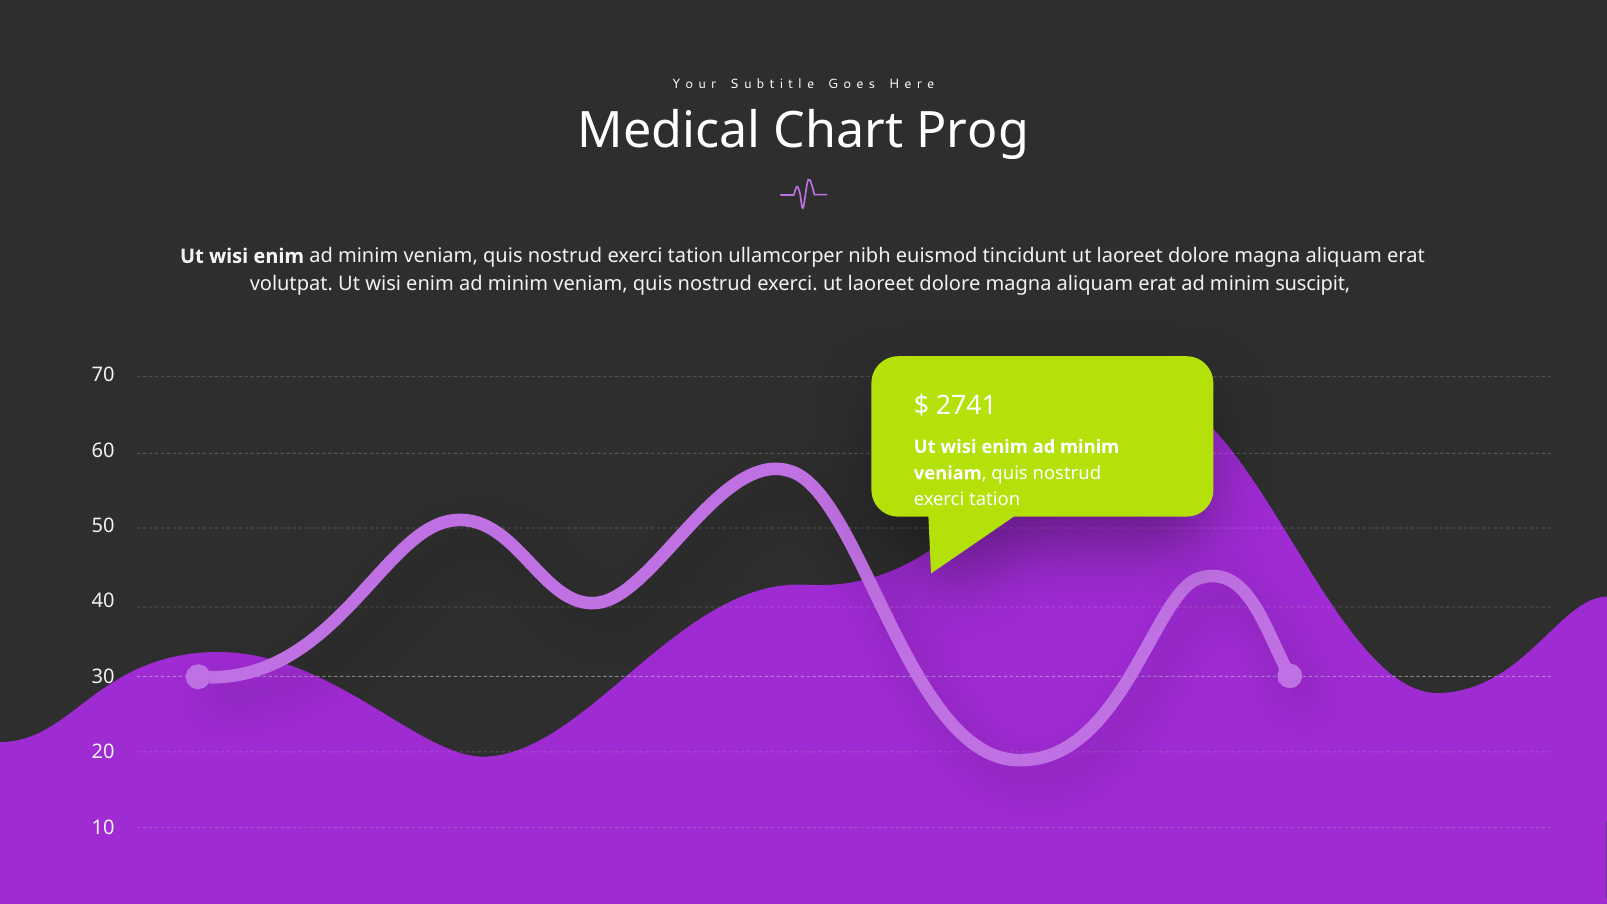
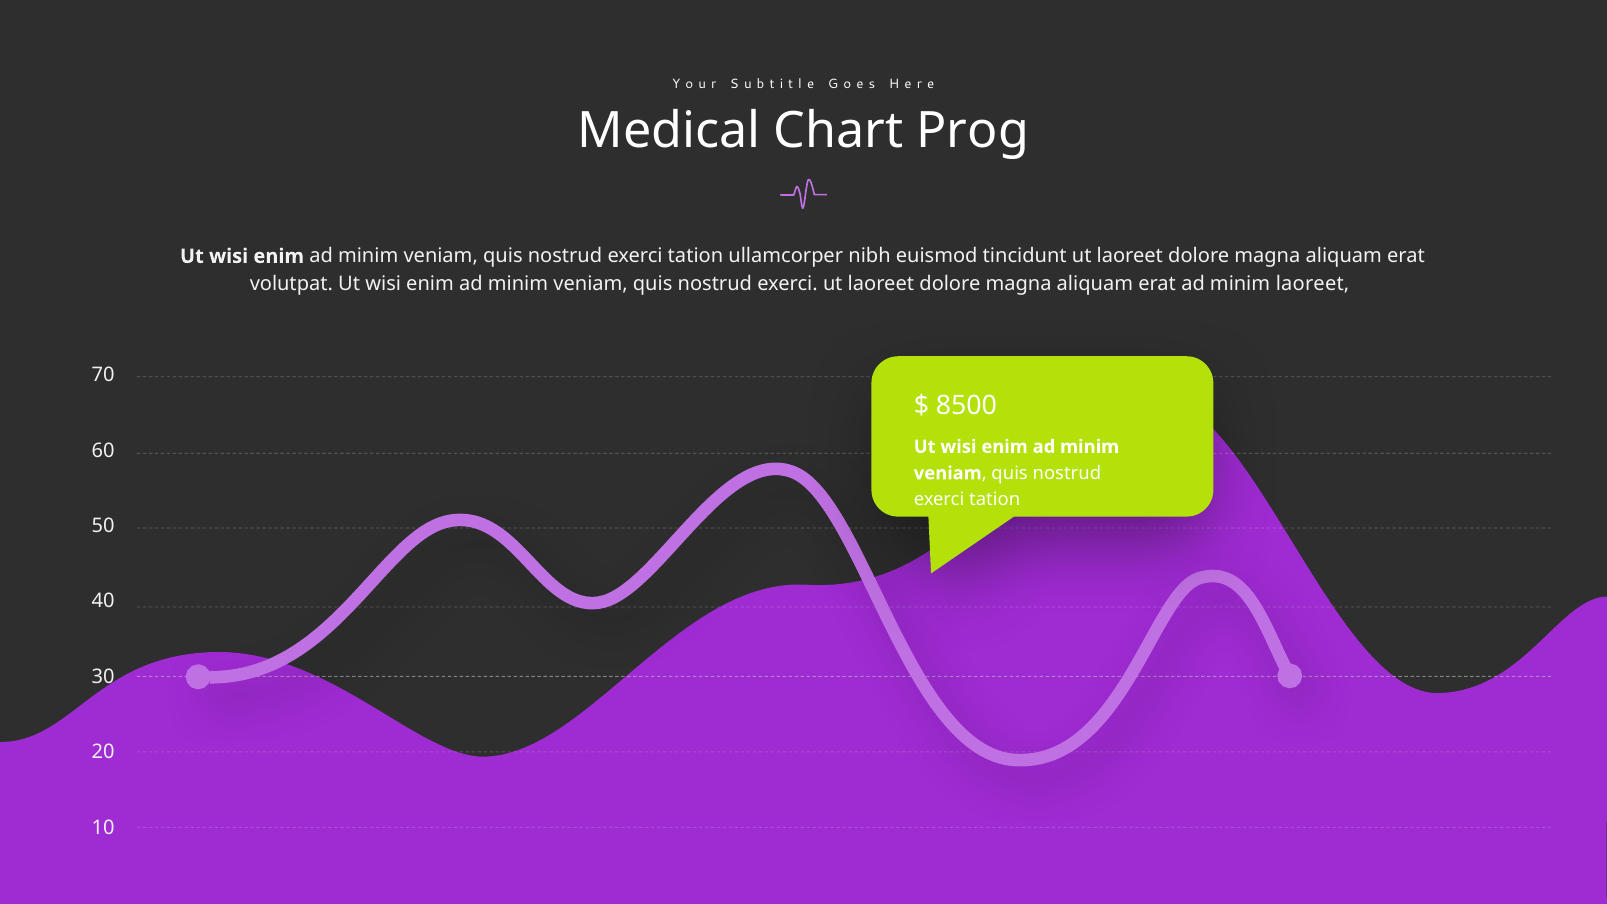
minim suscipit: suscipit -> laoreet (1313, 284)
2741: 2741 -> 8500 (966, 406)
